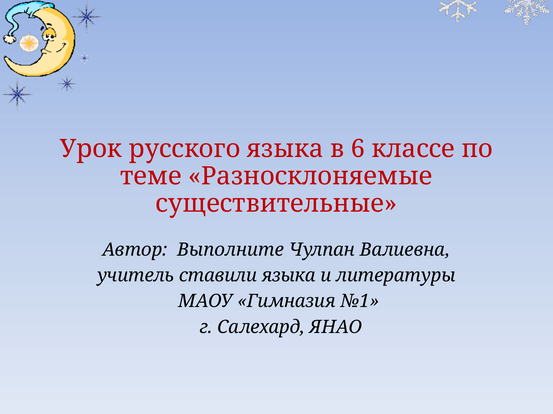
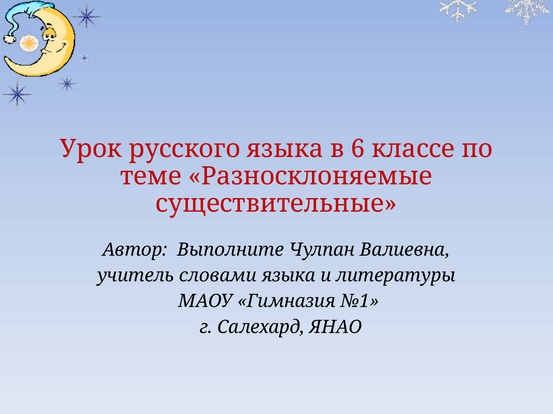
ставили: ставили -> словами (218, 276)
